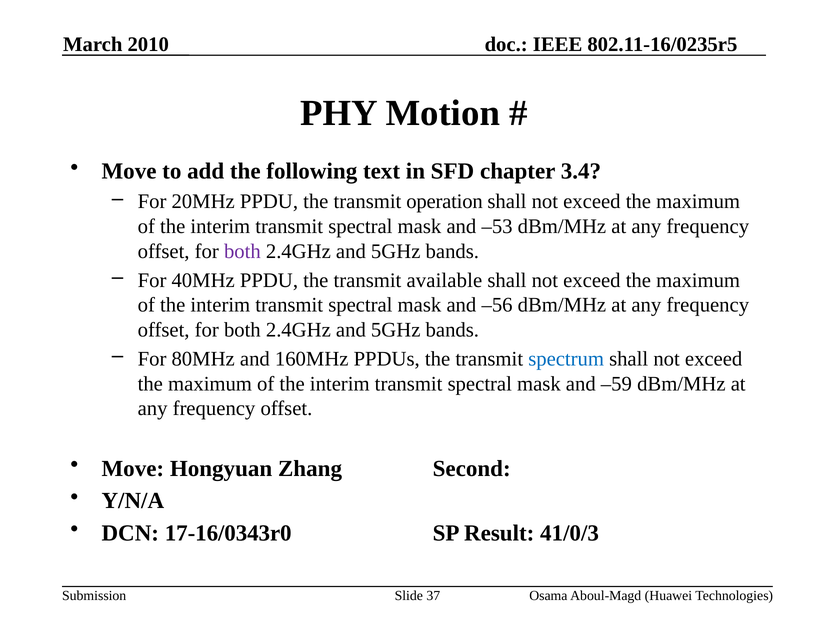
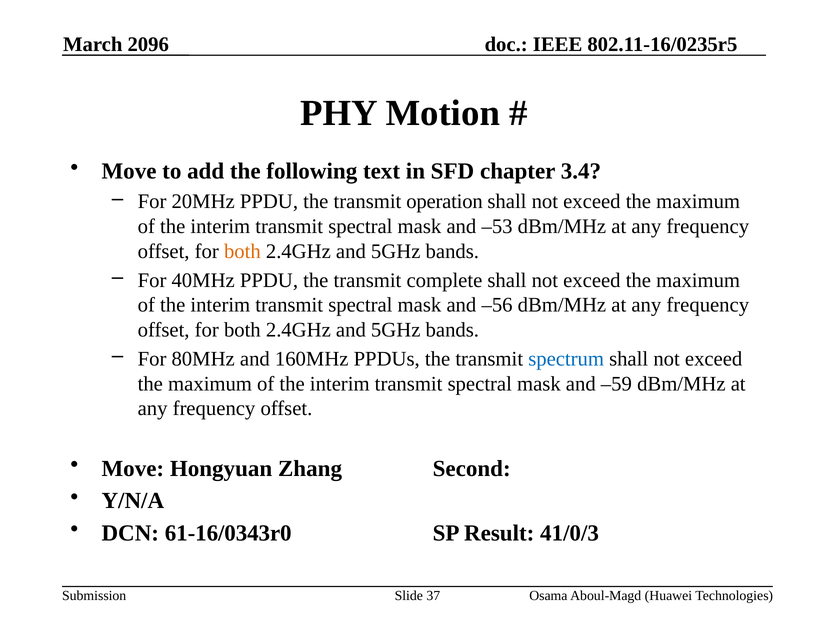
2010: 2010 -> 2096 (148, 44)
both colour: purple -> orange (242, 251)
available: available -> complete (444, 280)
17-16/0343r0: 17-16/0343r0 -> 61-16/0343r0 (228, 533)
